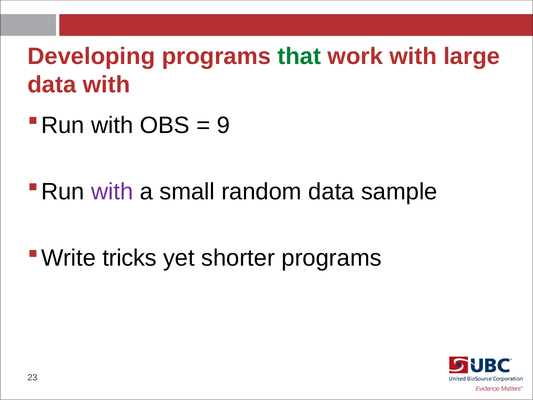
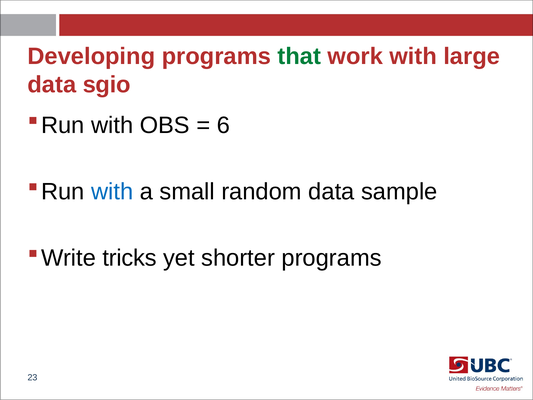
data with: with -> sgio (107, 85)
9: 9 -> 6 (223, 125)
with colour: purple -> blue (112, 191)
